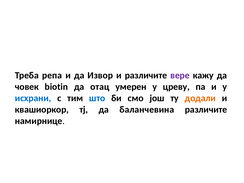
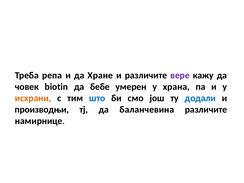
Извор: Извор -> Хране (100, 75)
отац: отац -> бебе (100, 87)
цреву: цреву -> храна (176, 87)
исхрани colour: blue -> orange (33, 98)
додали colour: orange -> blue (200, 98)
квашиоркор: квашиоркор -> производњи (42, 110)
